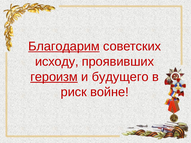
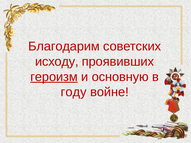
Благодарим underline: present -> none (64, 46)
будущего: будущего -> основную (120, 77)
риск: риск -> году (74, 92)
